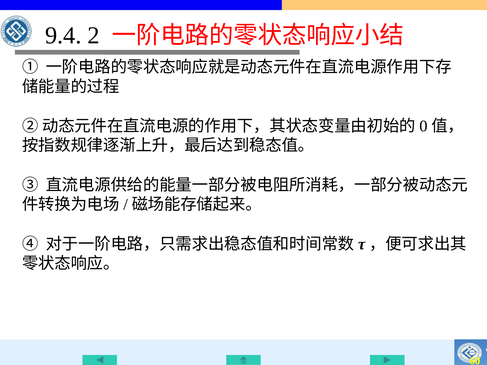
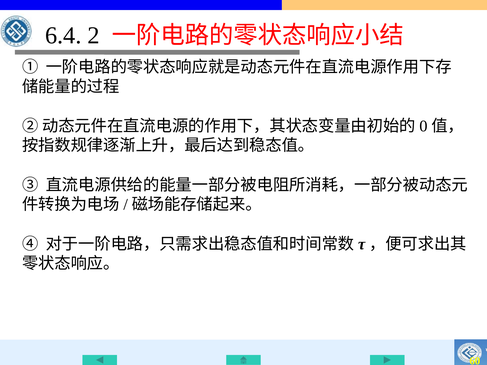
9.4: 9.4 -> 6.4 (63, 35)
